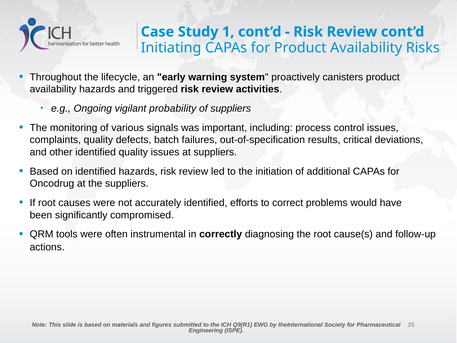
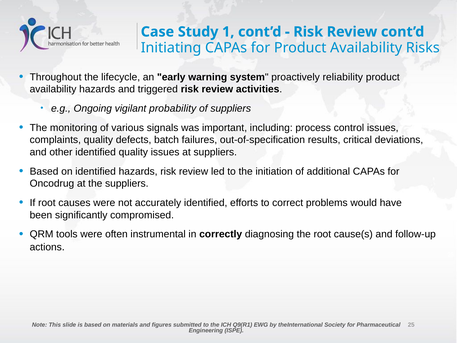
canisters: canisters -> reliability (343, 77)
